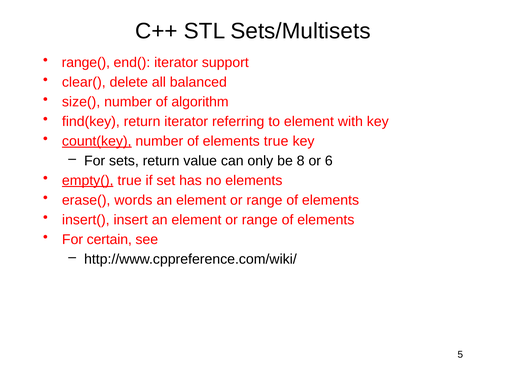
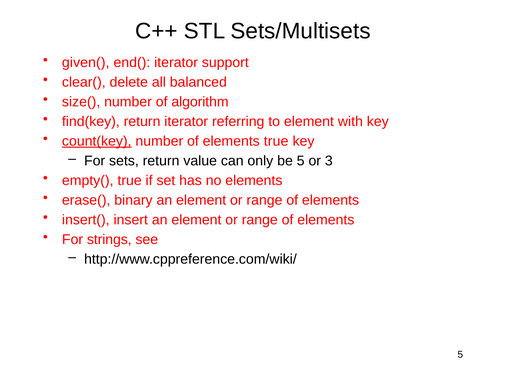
range(: range( -> given( (86, 63)
be 8: 8 -> 5 (301, 161)
6: 6 -> 3 (329, 161)
empty( underline: present -> none (88, 181)
words: words -> binary (133, 200)
certain: certain -> strings (109, 240)
